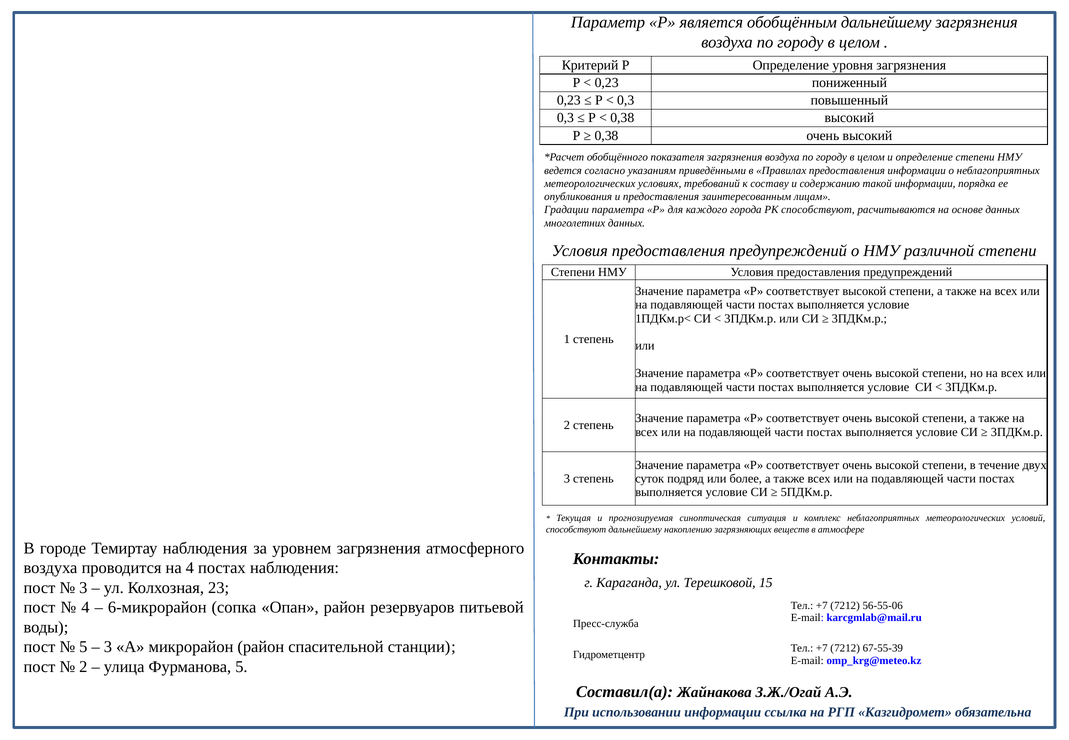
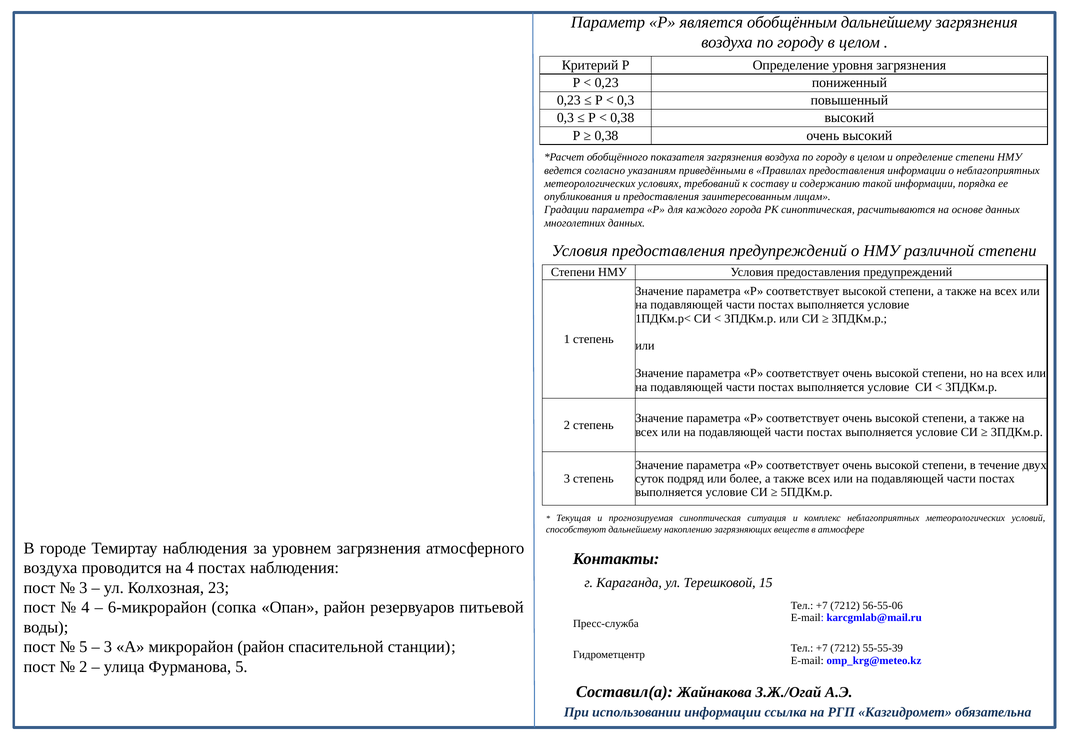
РК способствуют: способствуют -> синоптическая (818, 210)
67-55-39: 67-55-39 -> 55-55-39 (883, 648)
